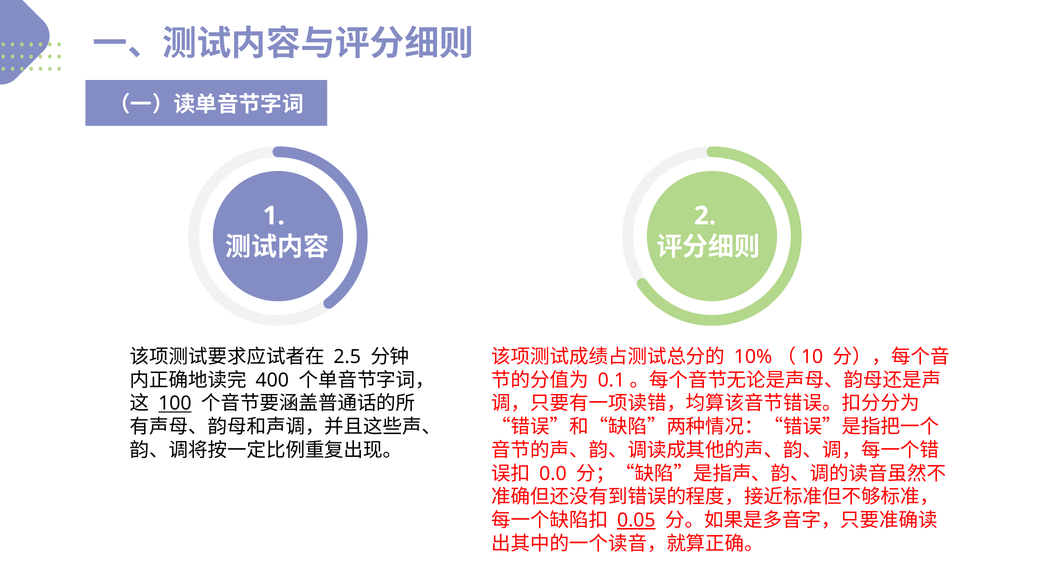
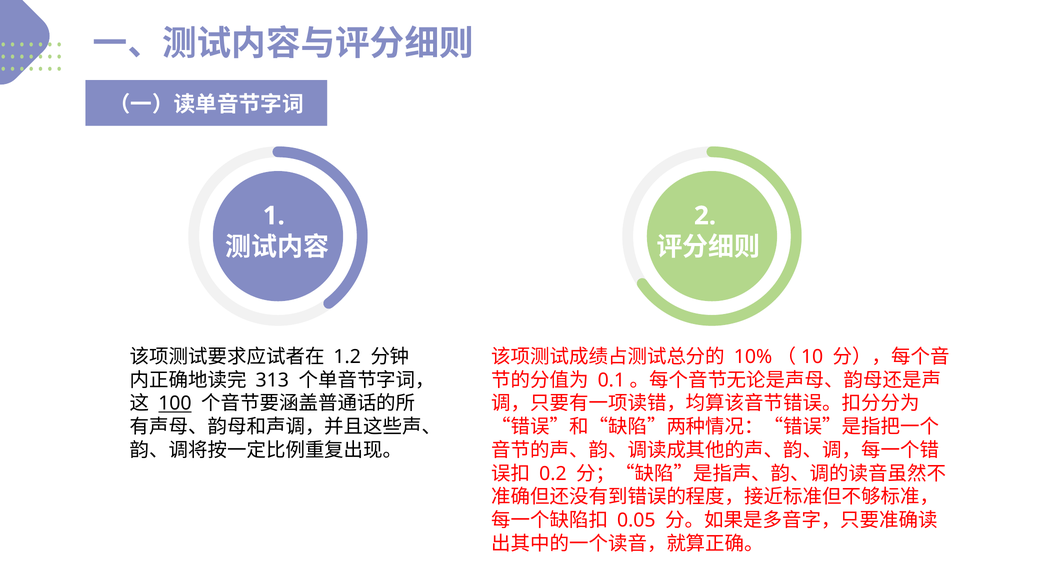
2.5: 2.5 -> 1.2 (347, 357)
400: 400 -> 313 (272, 380)
0.0: 0.0 -> 0.2 (553, 474)
0.05 underline: present -> none (636, 520)
